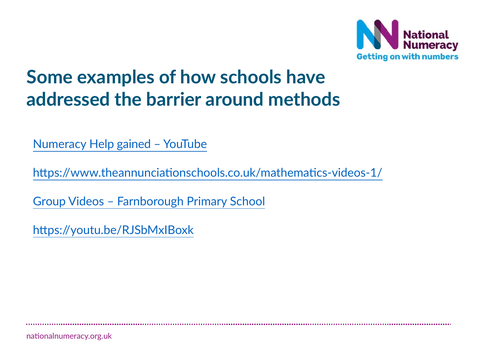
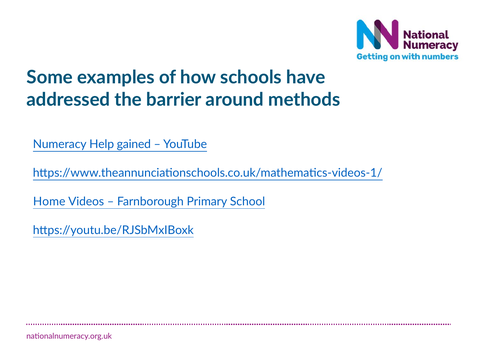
Group: Group -> Home (49, 201)
